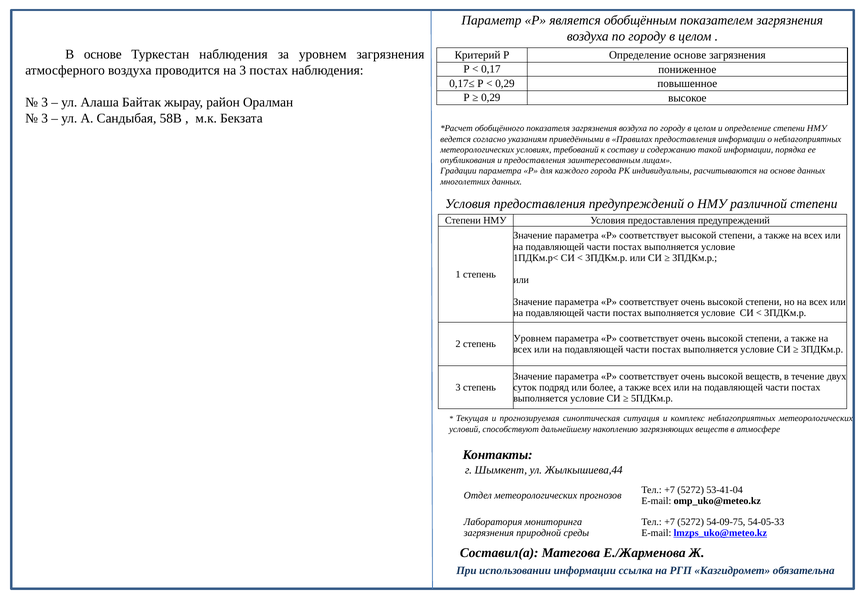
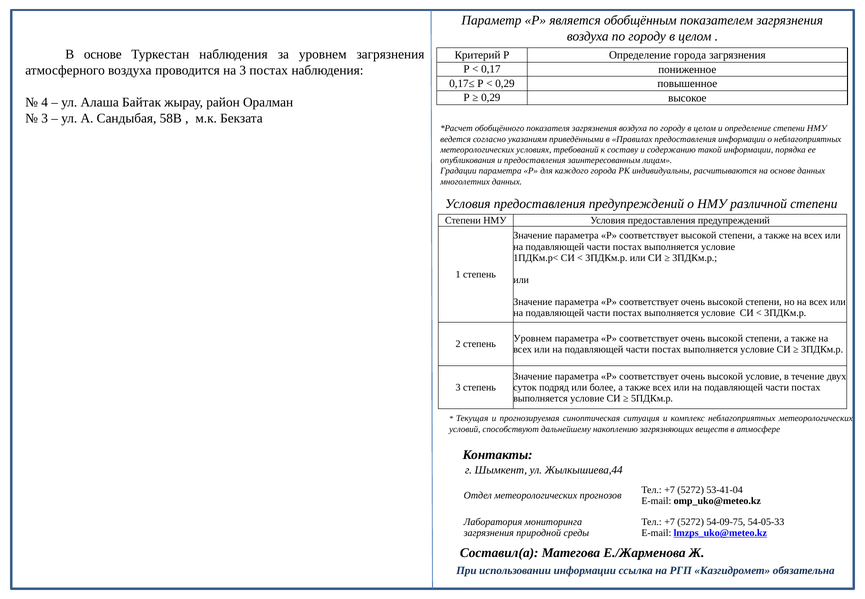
Определение основе: основе -> города (690, 55)
3: 3 -> 4 (45, 102)
высокой веществ: веществ -> условие (764, 376)
